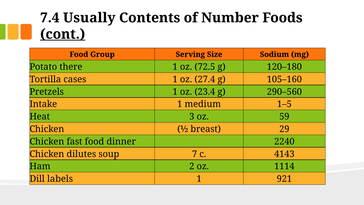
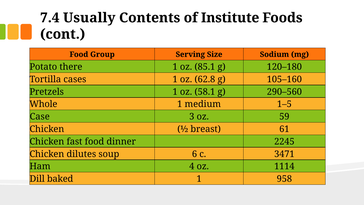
Number: Number -> Institute (230, 18)
cont underline: present -> none (63, 34)
72.5: 72.5 -> 85.1 (205, 67)
27.4: 27.4 -> 62.8 (205, 79)
23.4: 23.4 -> 58.1 (205, 92)
Intake: Intake -> Whole (43, 104)
Heat: Heat -> Case (40, 117)
29: 29 -> 61 (284, 129)
2240: 2240 -> 2245 (284, 141)
7: 7 -> 6 (195, 154)
4143: 4143 -> 3471 (284, 154)
2: 2 -> 4 (192, 166)
labels: labels -> baked (60, 179)
921: 921 -> 958 (284, 179)
